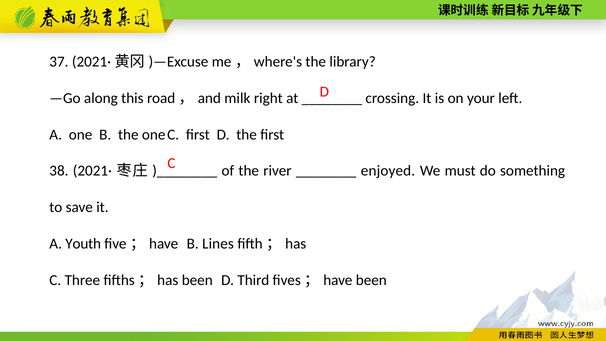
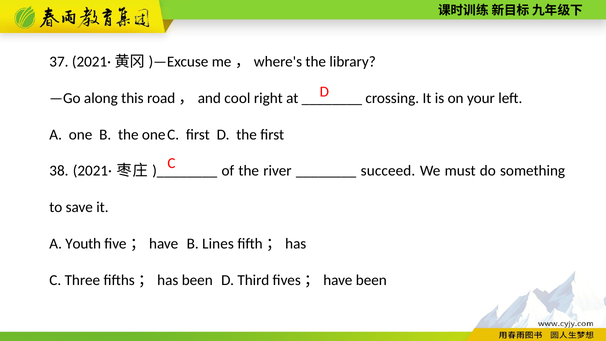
milk: milk -> cool (237, 98)
enjoyed: enjoyed -> succeed (388, 171)
